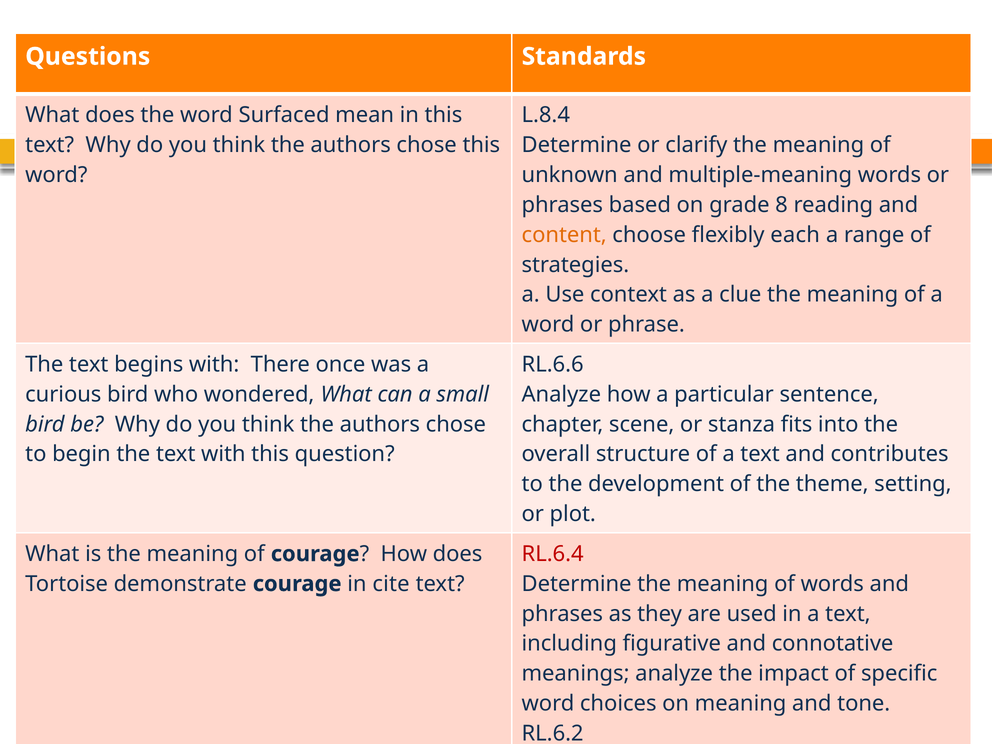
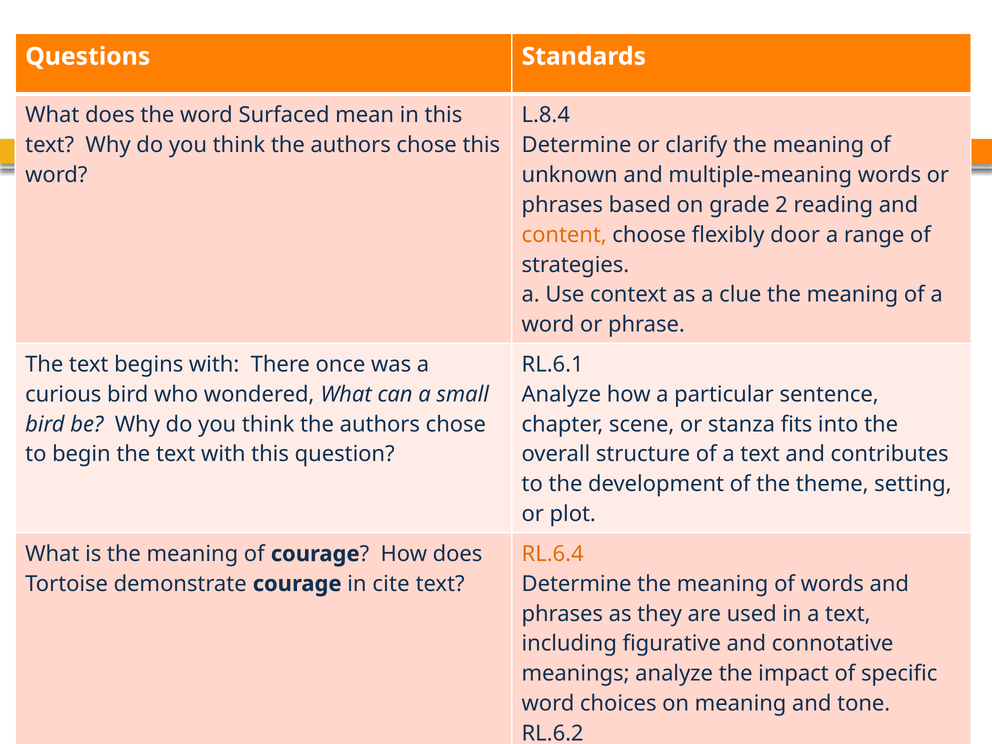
8: 8 -> 2 (782, 205)
each: each -> door (795, 235)
RL.6.6: RL.6.6 -> RL.6.1 (553, 364)
RL.6.4 colour: red -> orange (553, 554)
